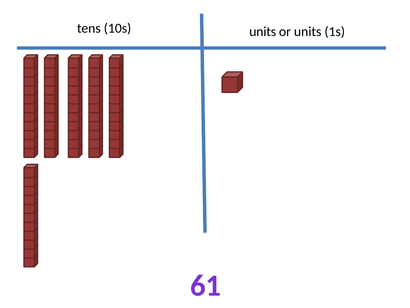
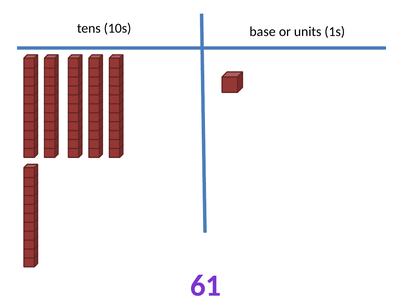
10s units: units -> base (263, 32)
